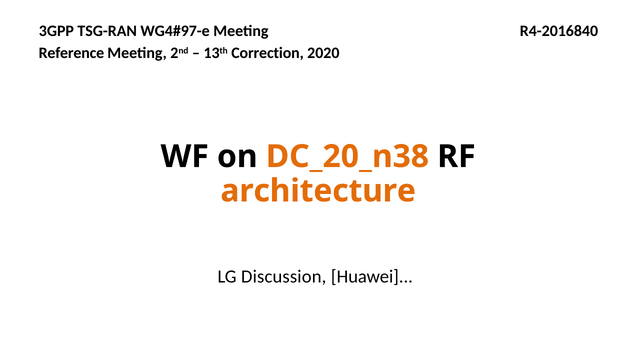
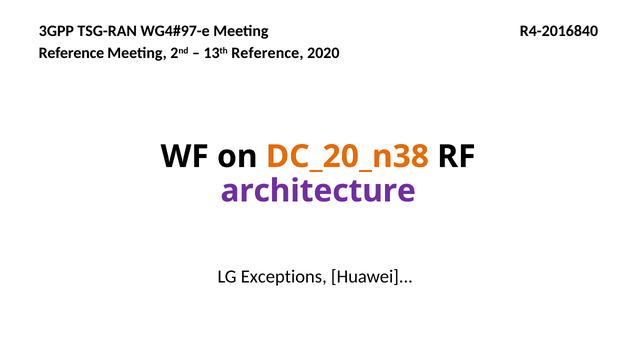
13th Correction: Correction -> Reference (267, 53)
architecture colour: orange -> purple (318, 191)
Discussion: Discussion -> Exceptions (284, 276)
